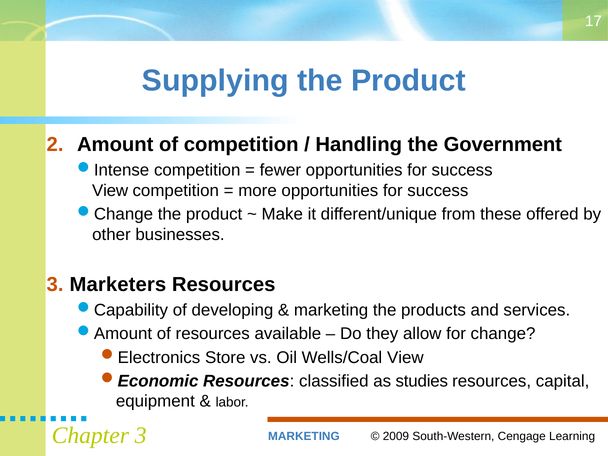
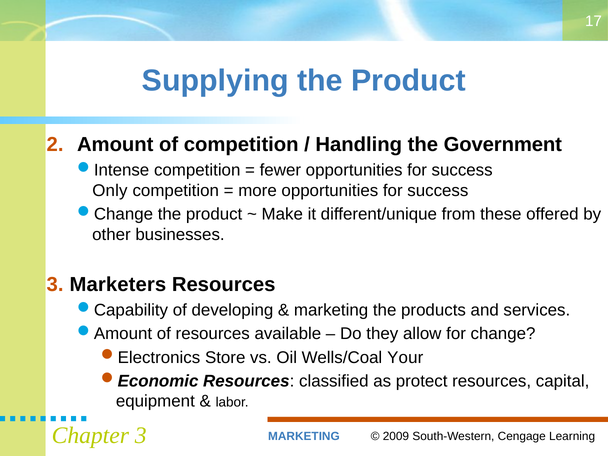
View: View -> Only (110, 191)
Wells/Coal View: View -> Your (405, 357)
studies: studies -> protect (422, 381)
